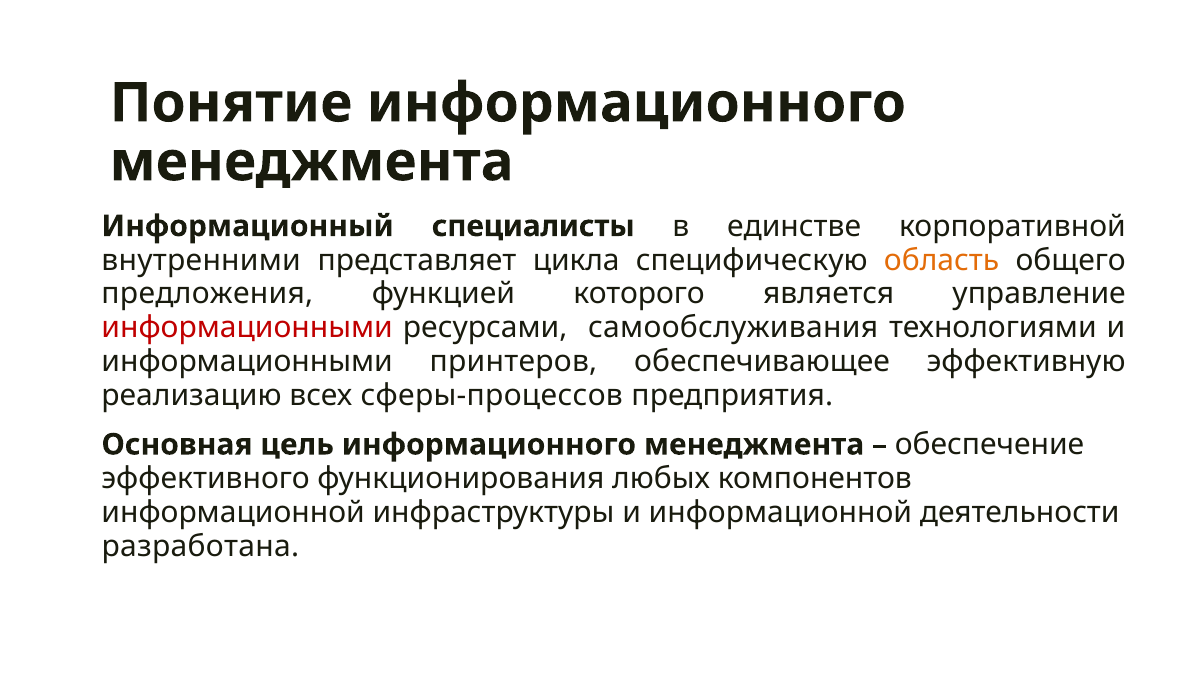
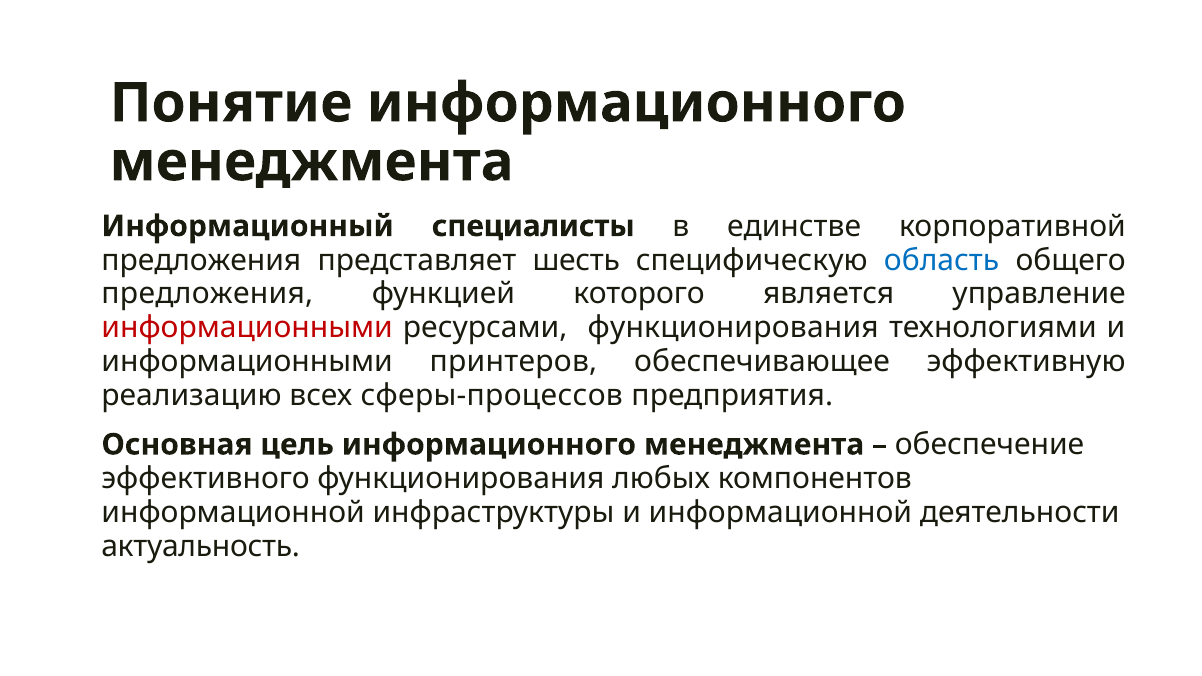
внутренними: внутренними -> предложения (201, 260)
цикла: цикла -> шесть (576, 260)
область colour: orange -> blue (942, 260)
ресурсами самообслуживания: самообслуживания -> функционирования (733, 328)
разработана: разработана -> актуальность (201, 546)
